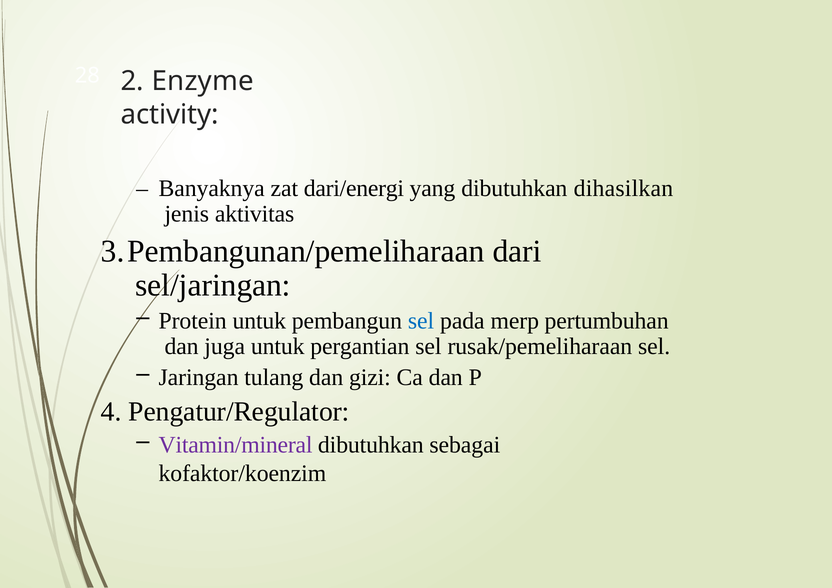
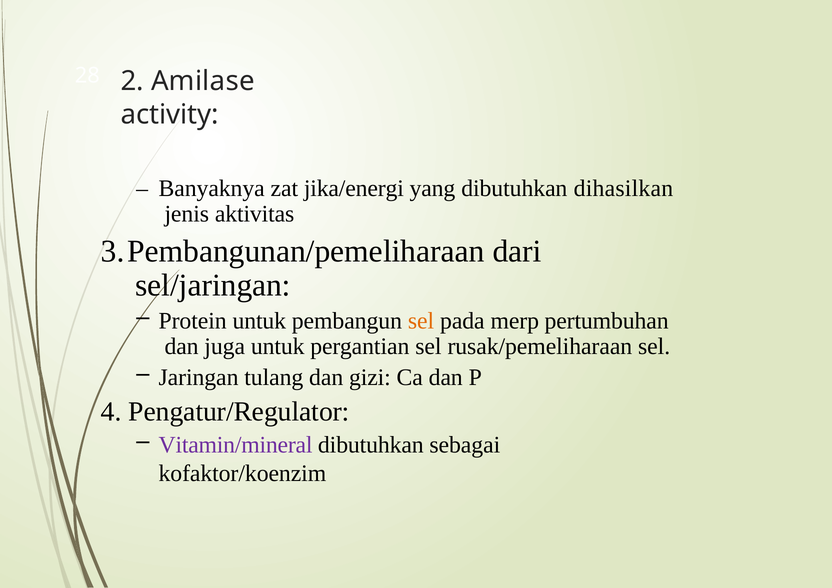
Enzyme: Enzyme -> Amilase (203, 81)
dari/energi: dari/energi -> jika/energi (354, 188)
sel colour: blue -> orange (421, 321)
